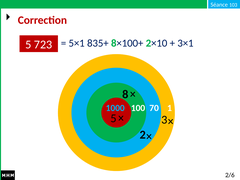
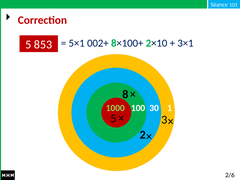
723: 723 -> 853 (43, 45)
835+: 835+ -> 002+ (98, 43)
1000 colour: light blue -> light green (115, 108)
70: 70 -> 30 (154, 108)
